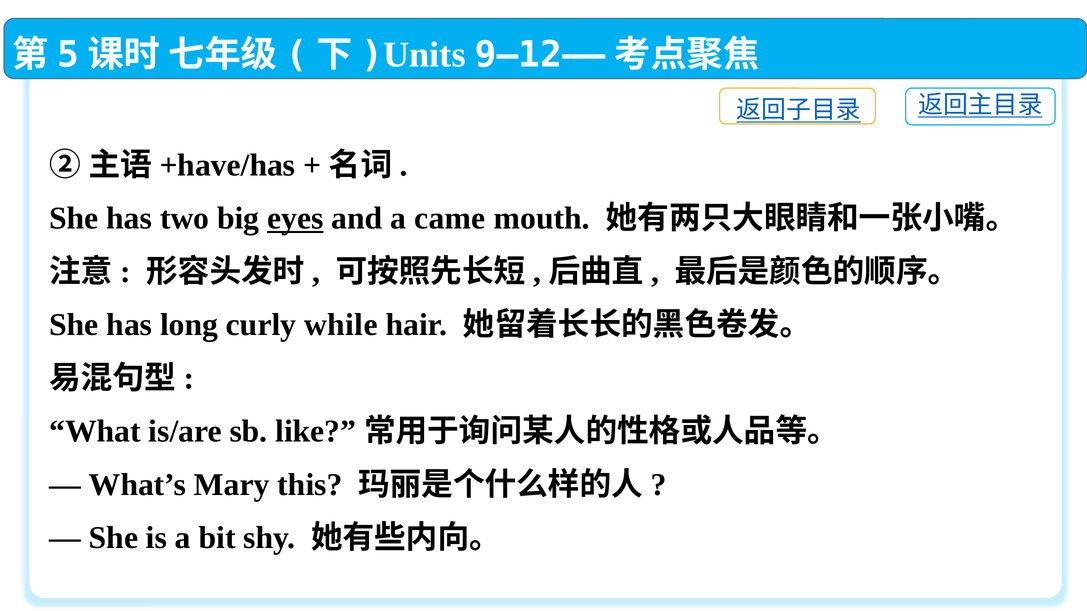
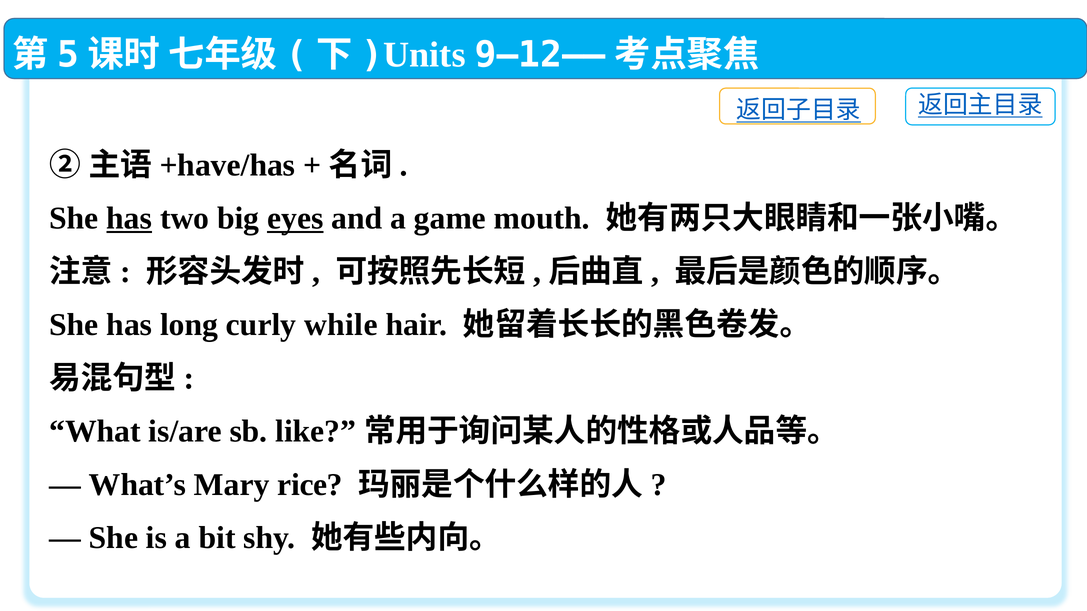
has underline: none -> present (129, 219)
came: came -> game (450, 219)
this: this -> rice (310, 485)
